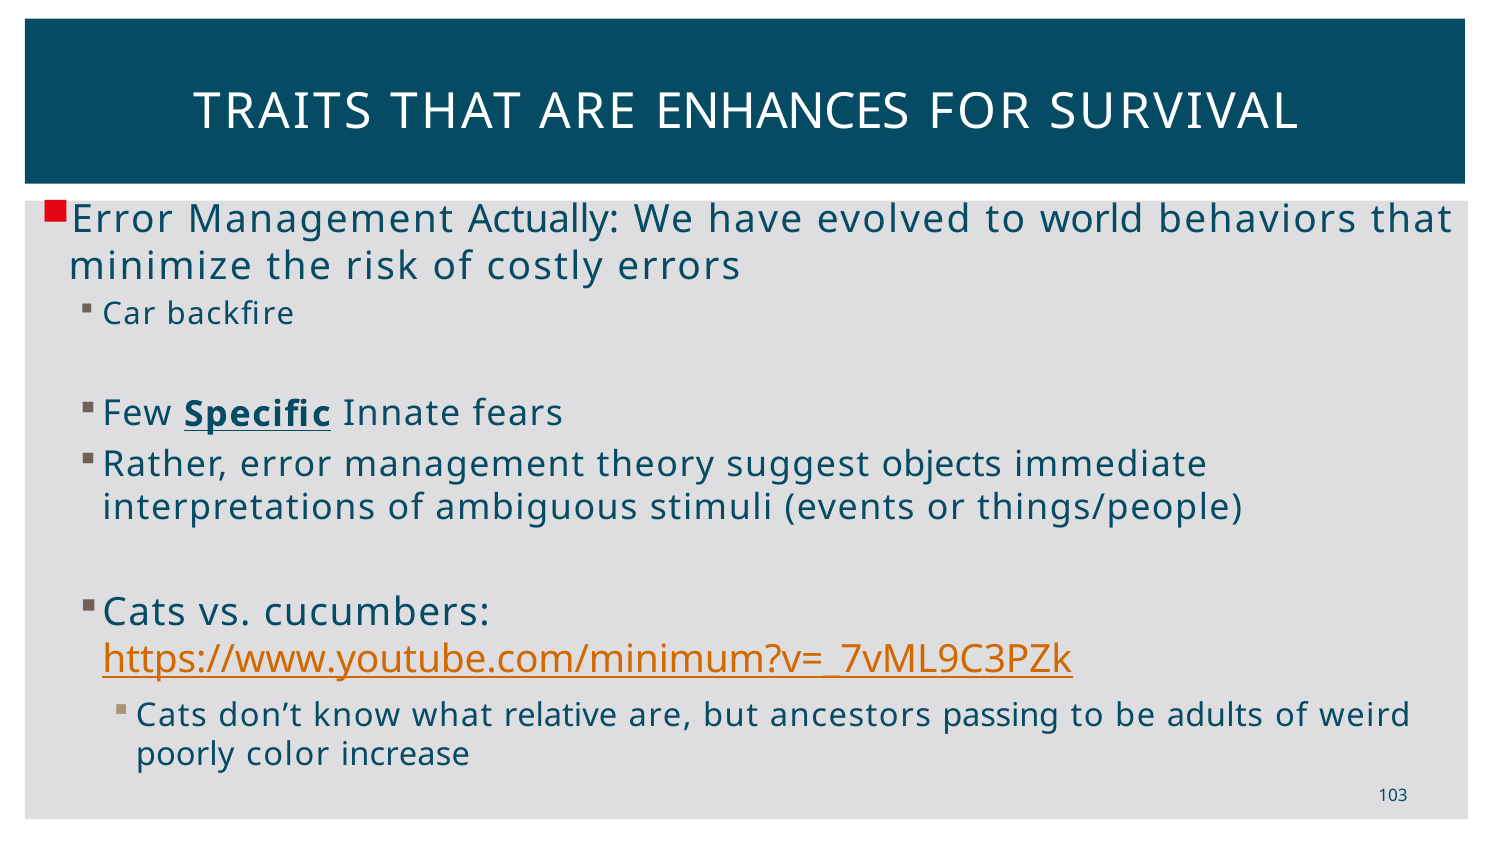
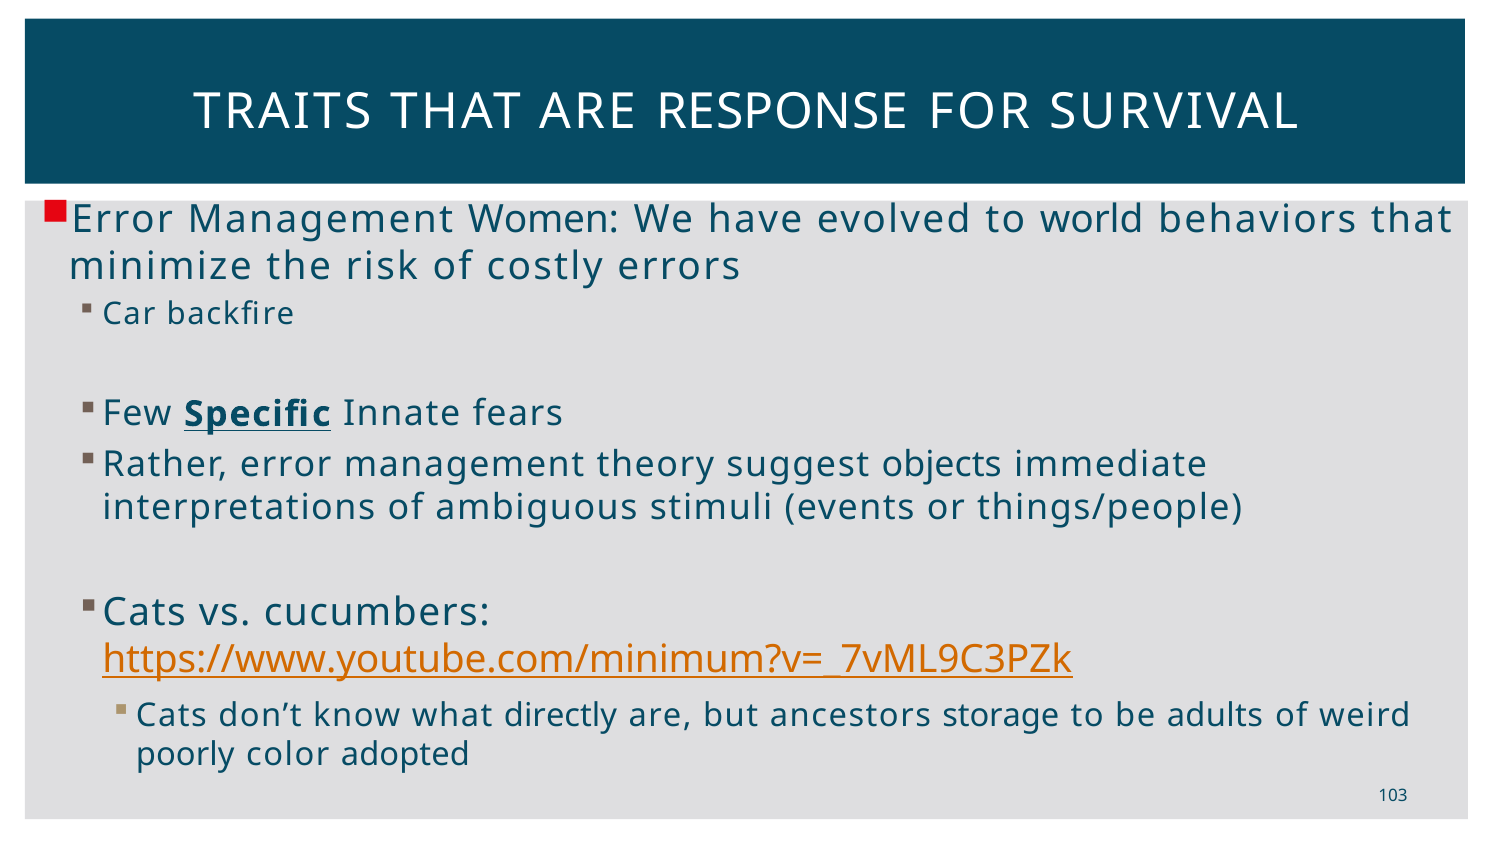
ENHANCES: ENHANCES -> RESPONSE (782, 112)
Actually: Actually -> Women (544, 219)
relative: relative -> directly (561, 715)
passing: passing -> storage (1001, 715)
increase: increase -> adopted (405, 754)
